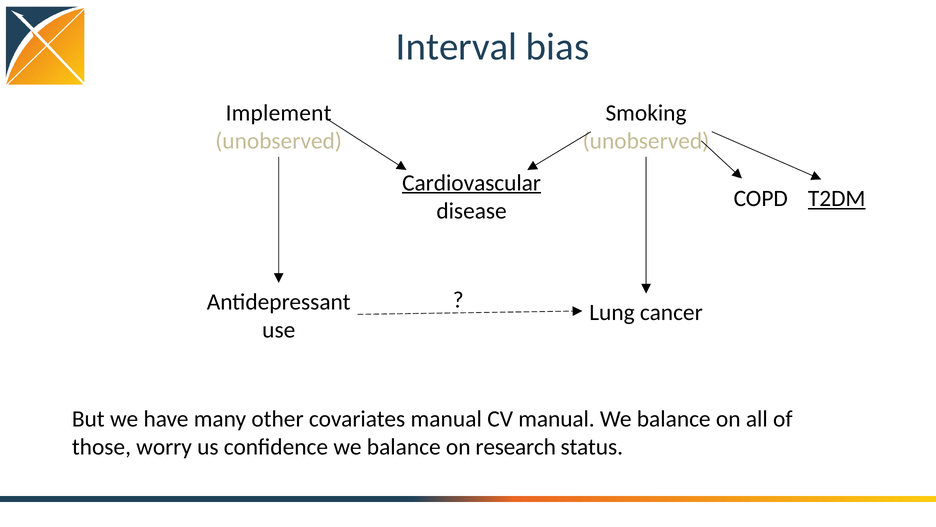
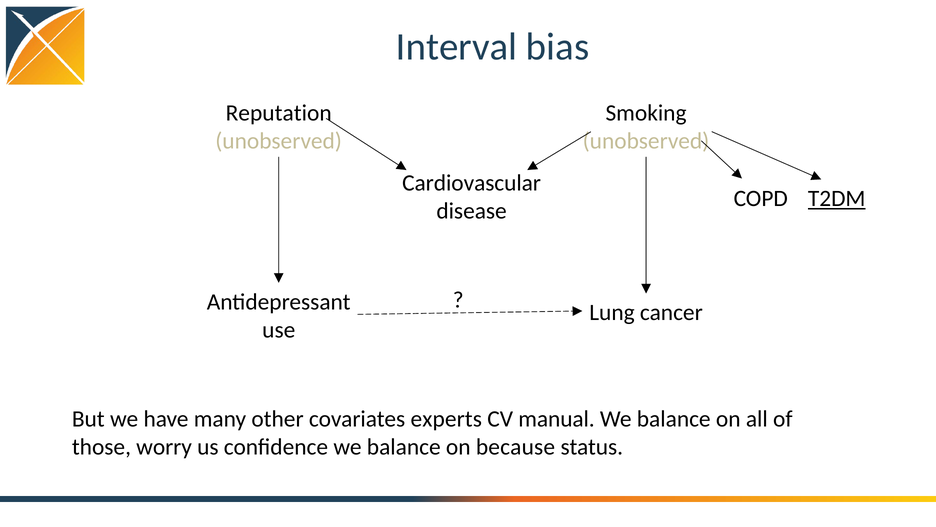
Implement: Implement -> Reputation (279, 113)
Cardiovascular underline: present -> none (472, 183)
covariates manual: manual -> experts (446, 419)
research: research -> because (515, 447)
